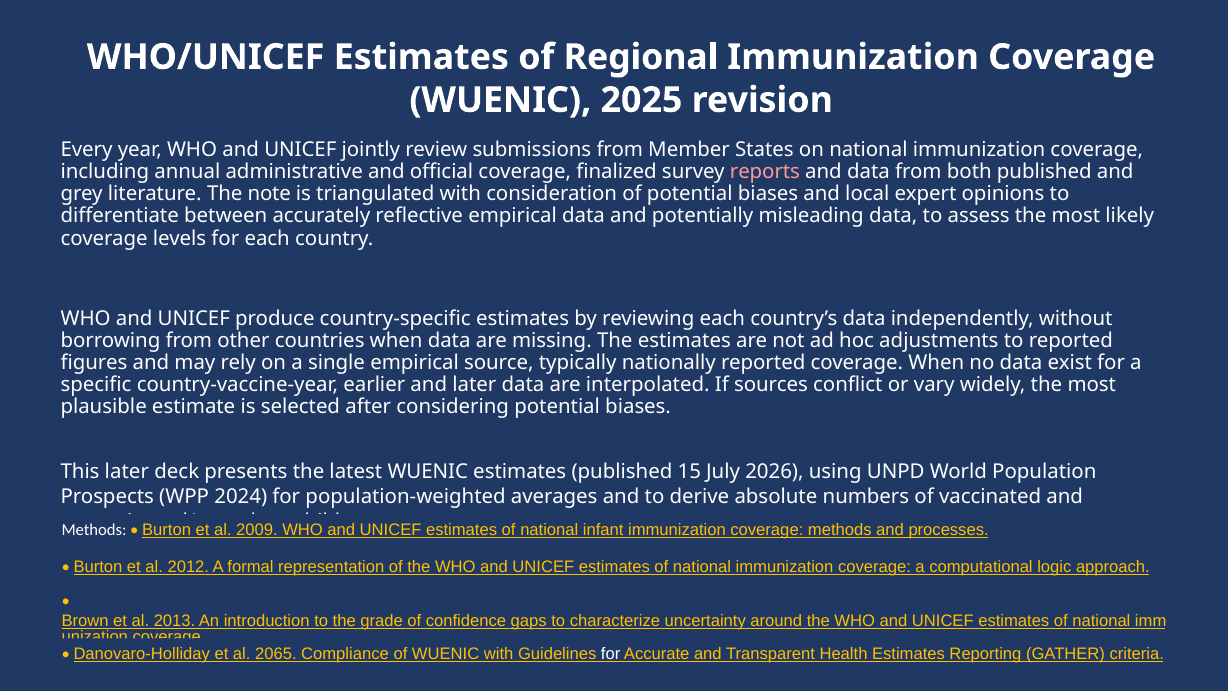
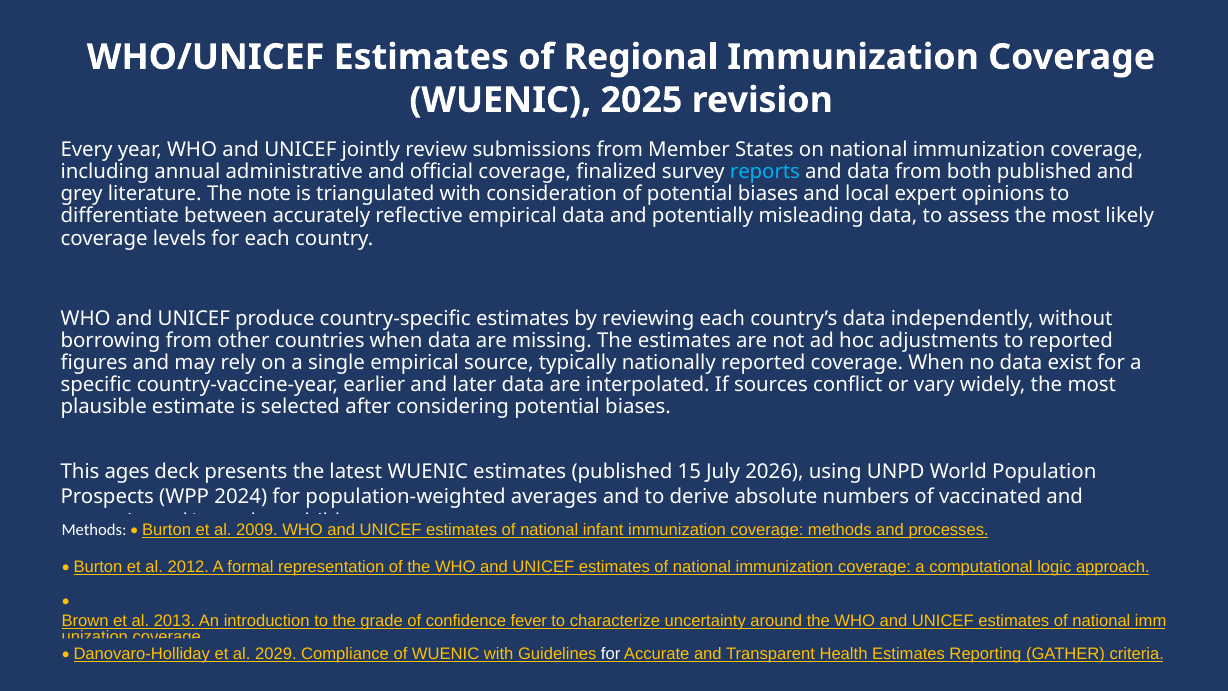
reports colour: pink -> light blue (765, 172)
This later: later -> ages (127, 472)
gaps: gaps -> fever (529, 620)
2065: 2065 -> 2029 (276, 654)
